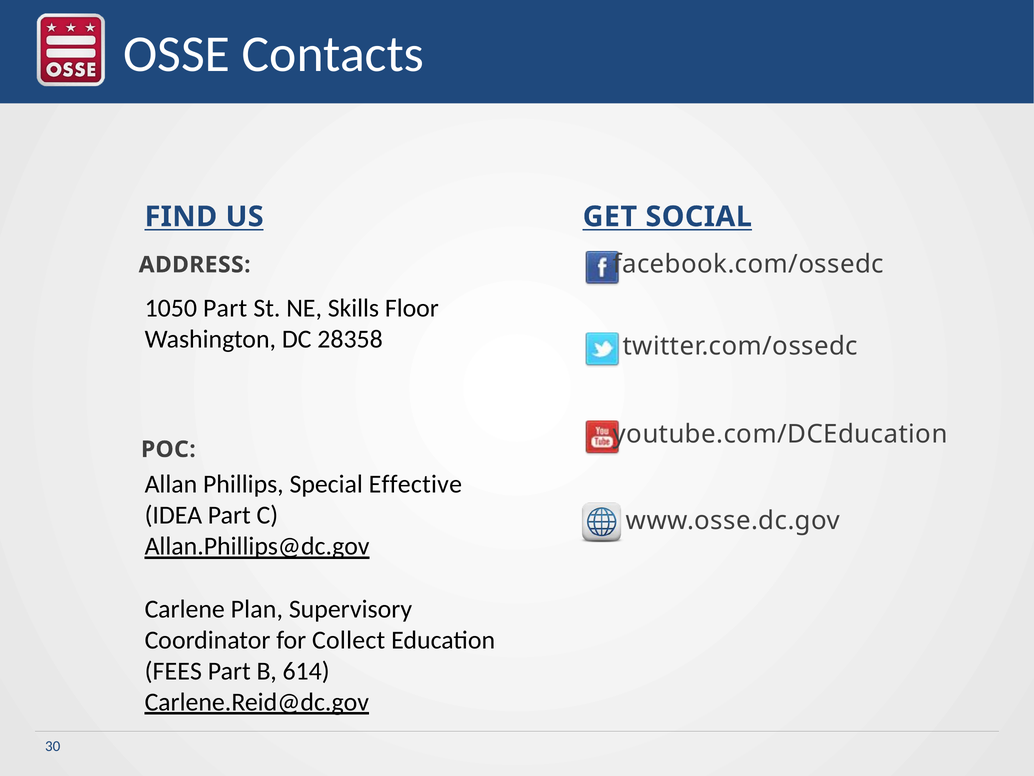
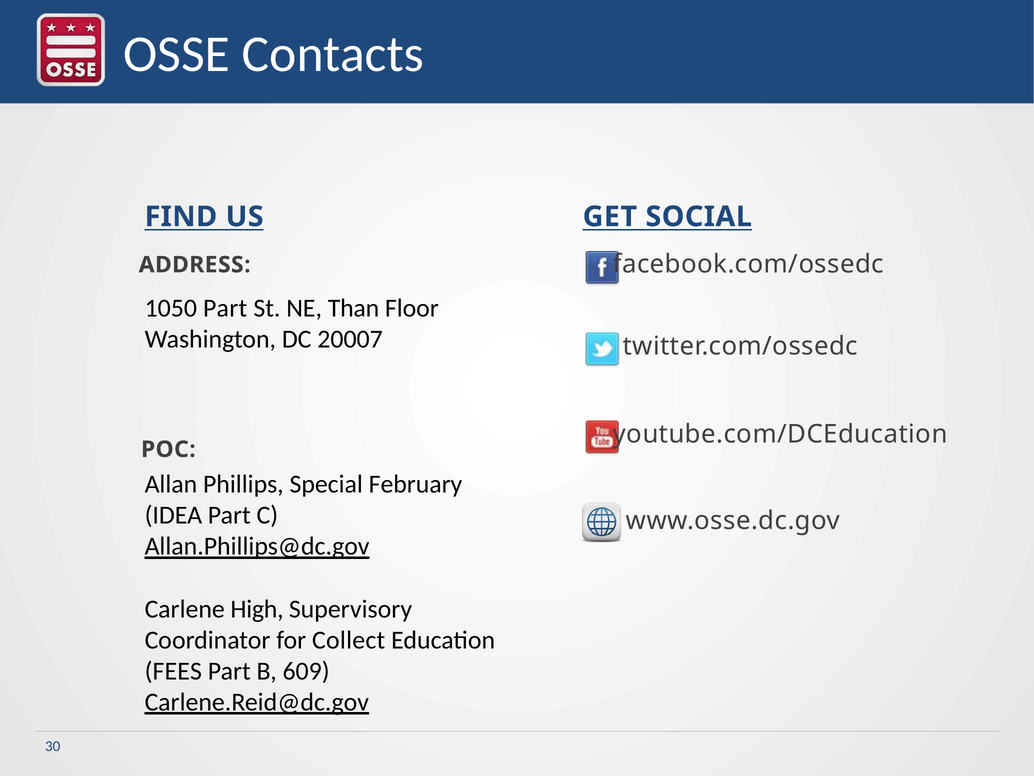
Skills: Skills -> Than (353, 308)
28358: 28358 -> 20007 (350, 339)
Effective: Effective -> February (415, 484)
Plan: Plan -> High (257, 609)
614: 614 -> 609 (306, 671)
